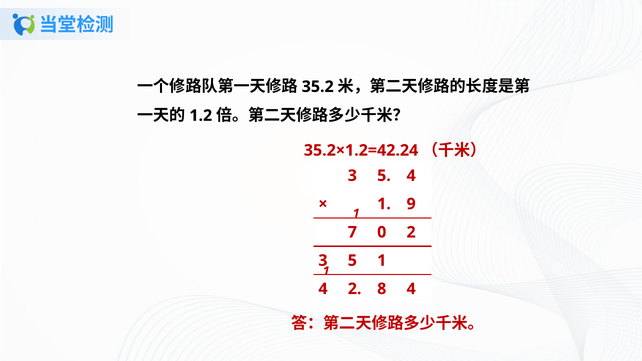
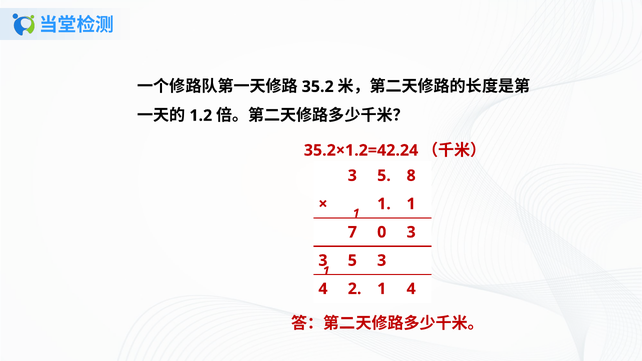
5 4: 4 -> 8 (411, 176)
9: 9 -> 1 (411, 204)
0 2: 2 -> 3 (411, 232)
5 1: 1 -> 3 (382, 261)
2 8: 8 -> 1 (382, 289)
